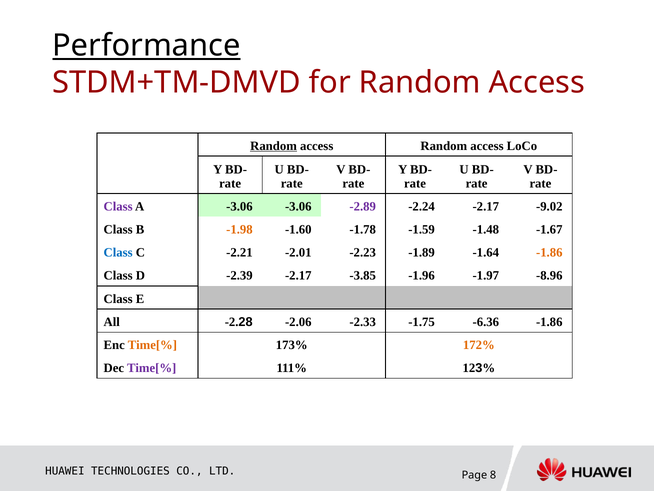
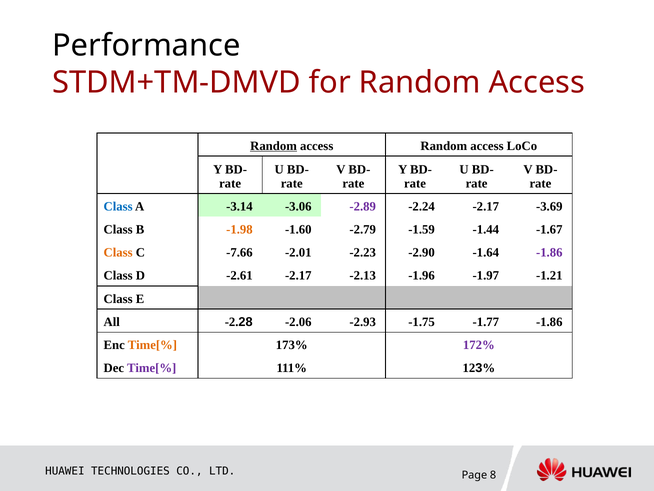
Performance underline: present -> none (146, 46)
Class colour: purple -> blue (118, 206)
A -3.06: -3.06 -> -3.14 (239, 206)
-9.02: -9.02 -> -3.69 (549, 206)
-1.78: -1.78 -> -2.79 (363, 229)
-1.48: -1.48 -> -1.44 (486, 229)
Class colour: blue -> orange (118, 252)
-2.21: -2.21 -> -7.66 (239, 252)
-1.89: -1.89 -> -2.90 (422, 252)
-1.86 colour: orange -> purple (549, 252)
-2.39: -2.39 -> -2.61 (239, 275)
-3.85: -3.85 -> -2.13 (363, 275)
-8.96: -8.96 -> -1.21 (549, 275)
-2.33: -2.33 -> -2.93 (363, 322)
-6.36: -6.36 -> -1.77 (486, 322)
172% colour: orange -> purple (479, 345)
